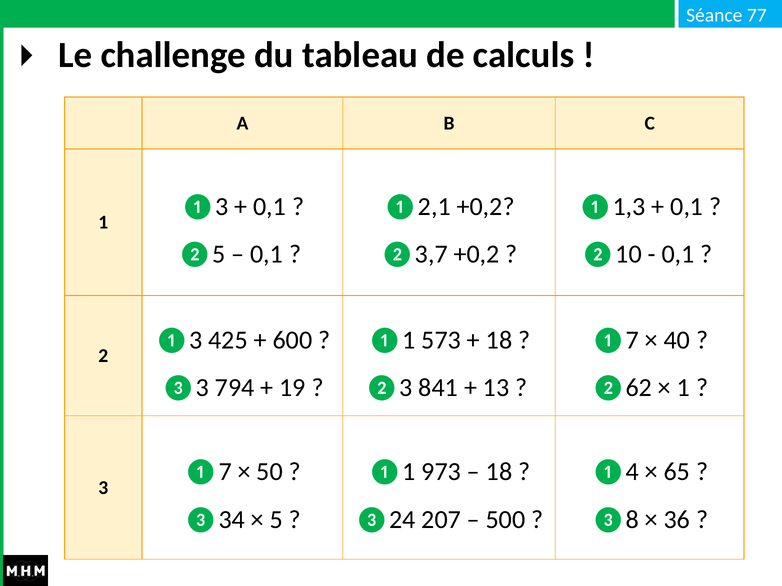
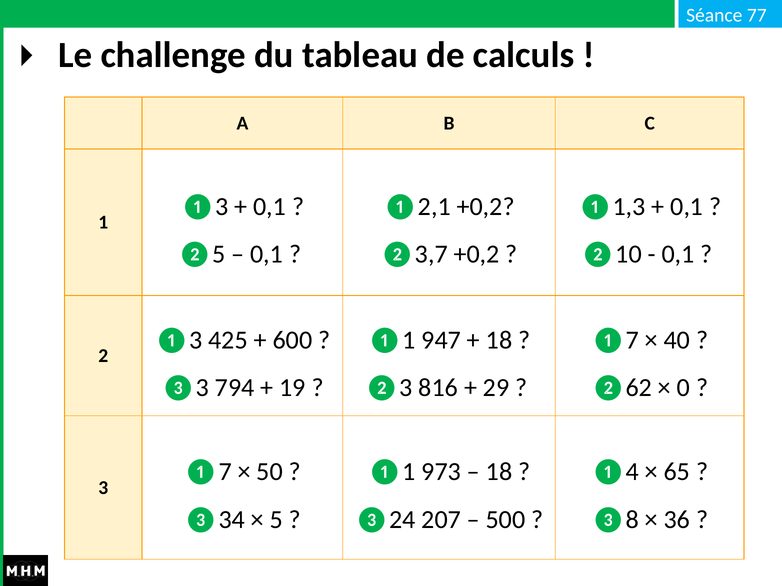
573: 573 -> 947 (441, 340)
841: 841 -> 816 (438, 388)
13: 13 -> 29 (496, 388)
1: 1 -> 0 (683, 388)
